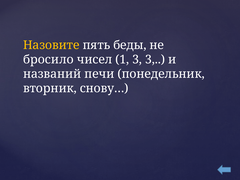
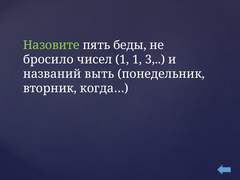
Назовите colour: yellow -> light green (51, 45)
1 3: 3 -> 1 (137, 60)
печи: печи -> выть (99, 74)
снову…: снову… -> когда… (104, 88)
